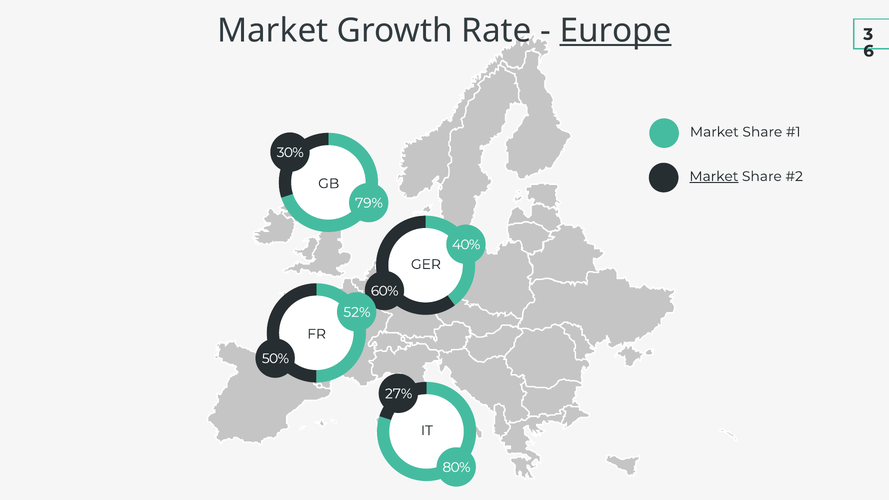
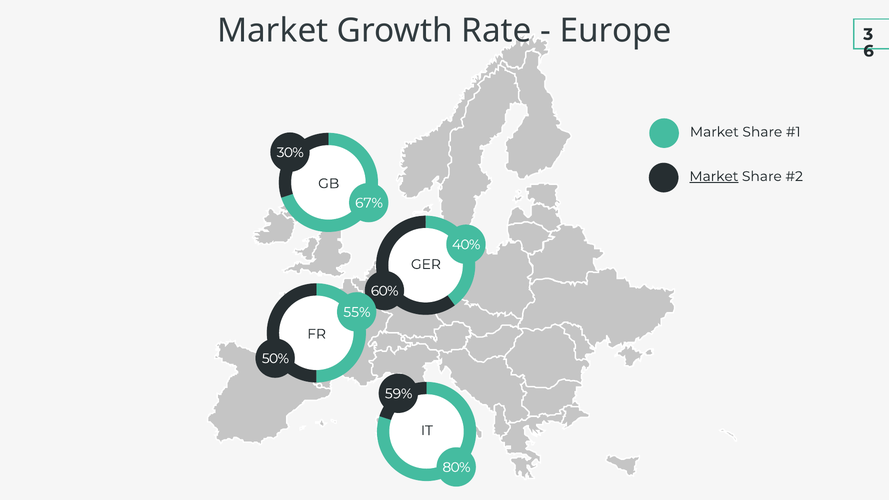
Europe underline: present -> none (616, 31)
79%: 79% -> 67% (369, 203)
52%: 52% -> 55% (357, 312)
27%: 27% -> 59% (399, 394)
